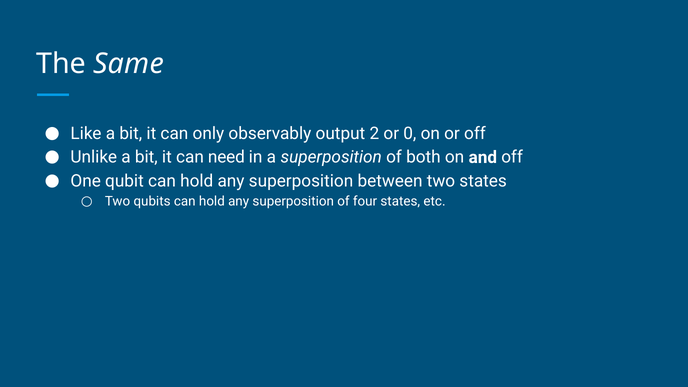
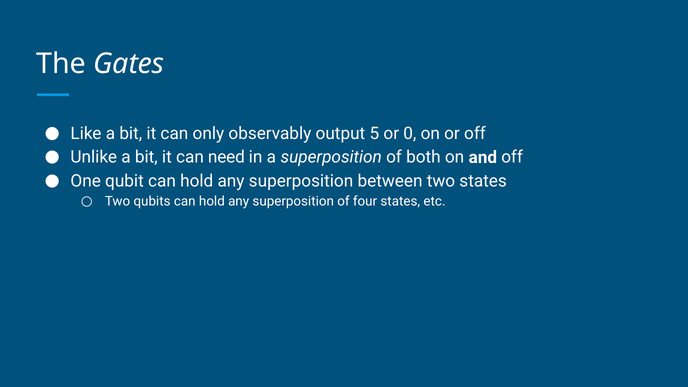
Same: Same -> Gates (129, 64)
2: 2 -> 5 (374, 134)
